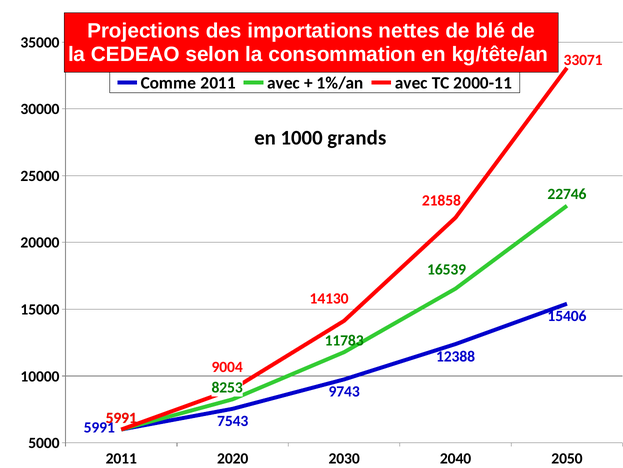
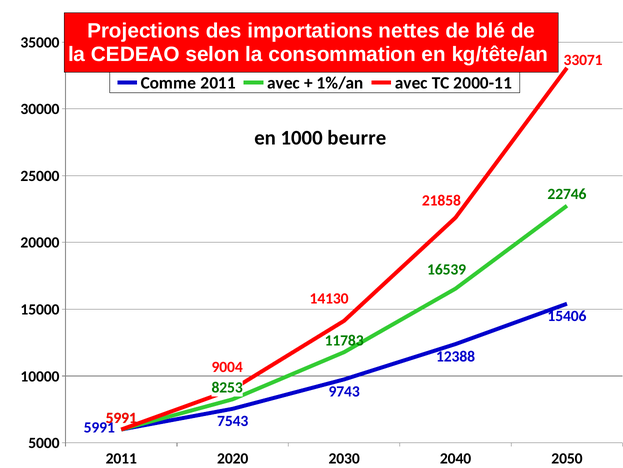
grands: grands -> beurre (357, 138)
